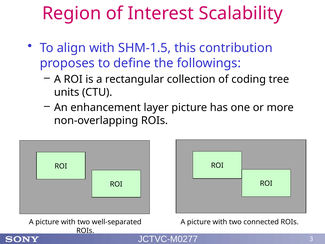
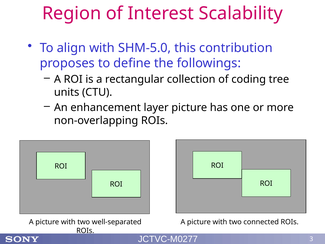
SHM-1.5: SHM-1.5 -> SHM-5.0 (145, 48)
